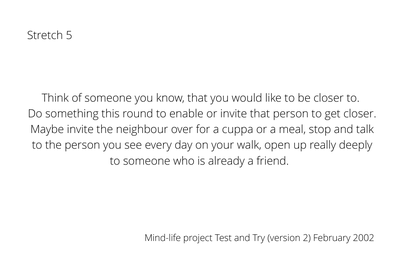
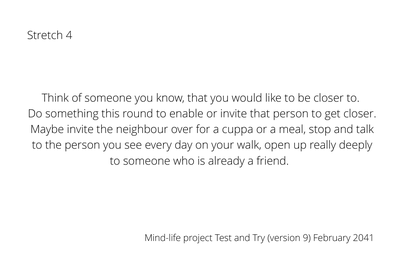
5: 5 -> 4 (69, 35)
2: 2 -> 9 (307, 238)
2002: 2002 -> 2041 (364, 238)
